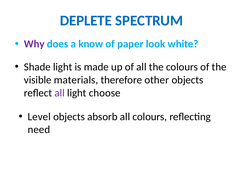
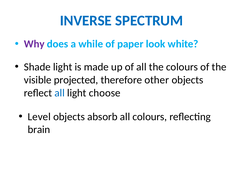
DEPLETE: DEPLETE -> INVERSE (86, 21)
know: know -> while (91, 44)
materials: materials -> projected (76, 80)
all colour: purple -> blue (60, 93)
need: need -> brain (39, 130)
